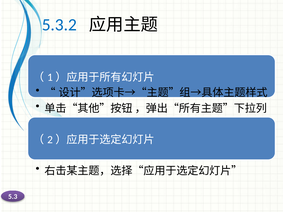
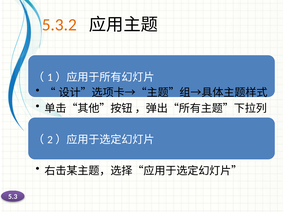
5.3.2 colour: blue -> orange (59, 25)
